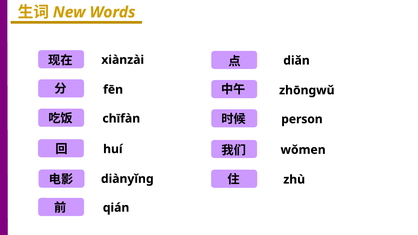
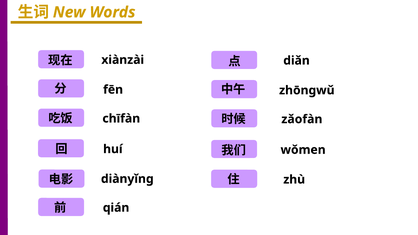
person: person -> zǎofàn (302, 119)
